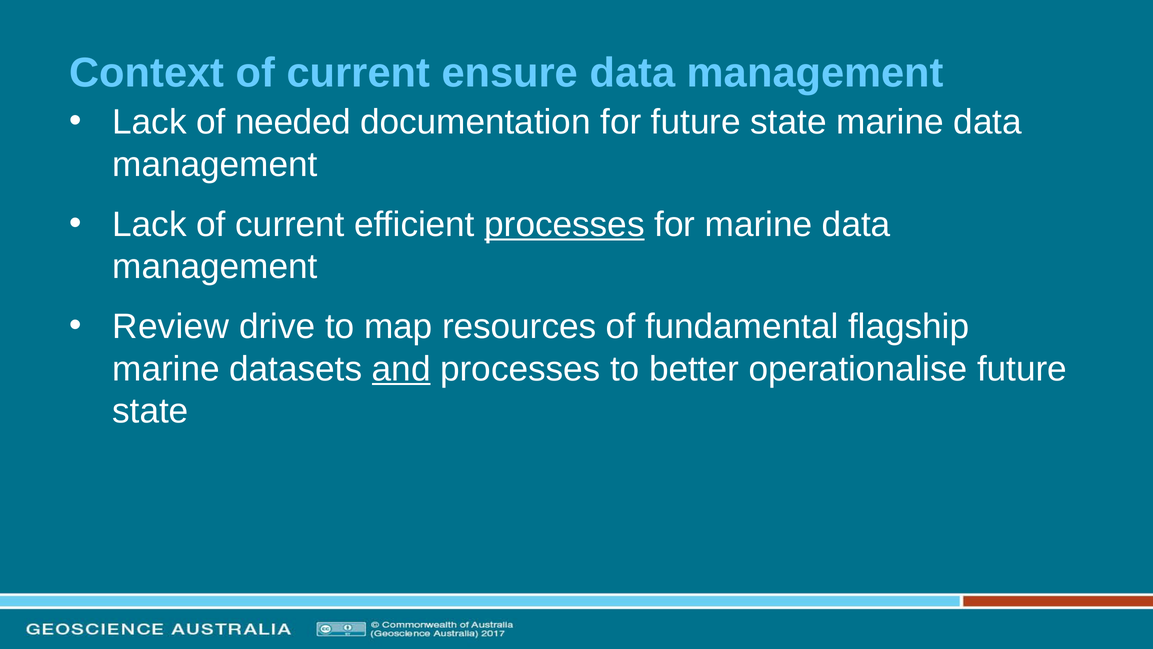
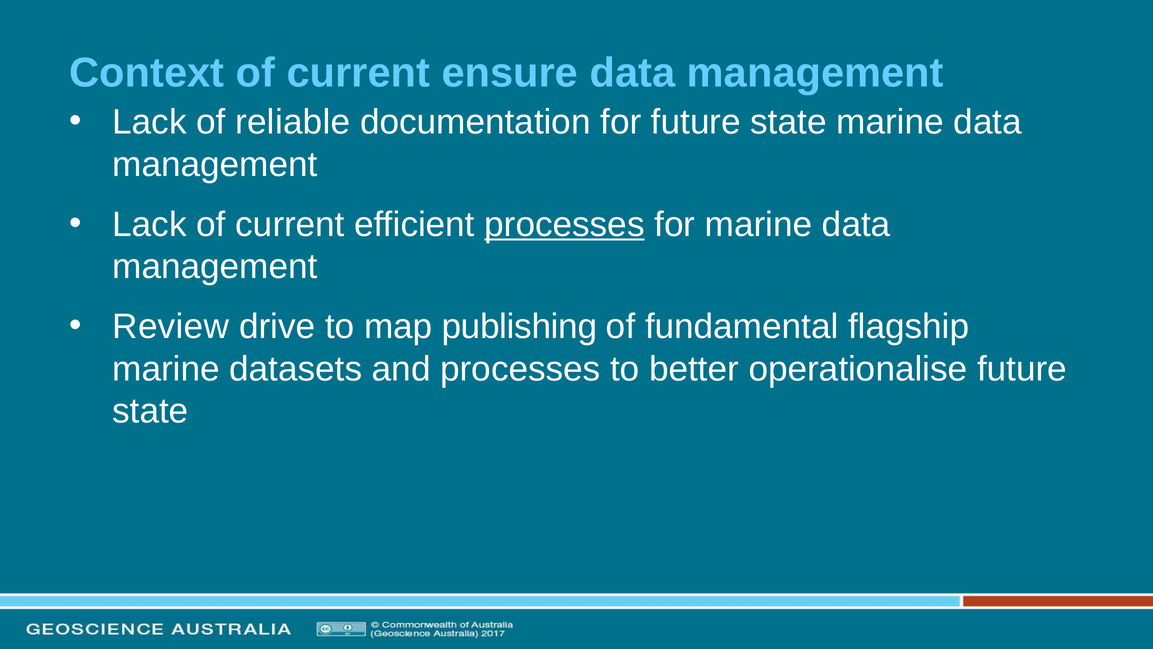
needed: needed -> reliable (293, 122)
resources: resources -> publishing (519, 326)
and underline: present -> none (401, 369)
